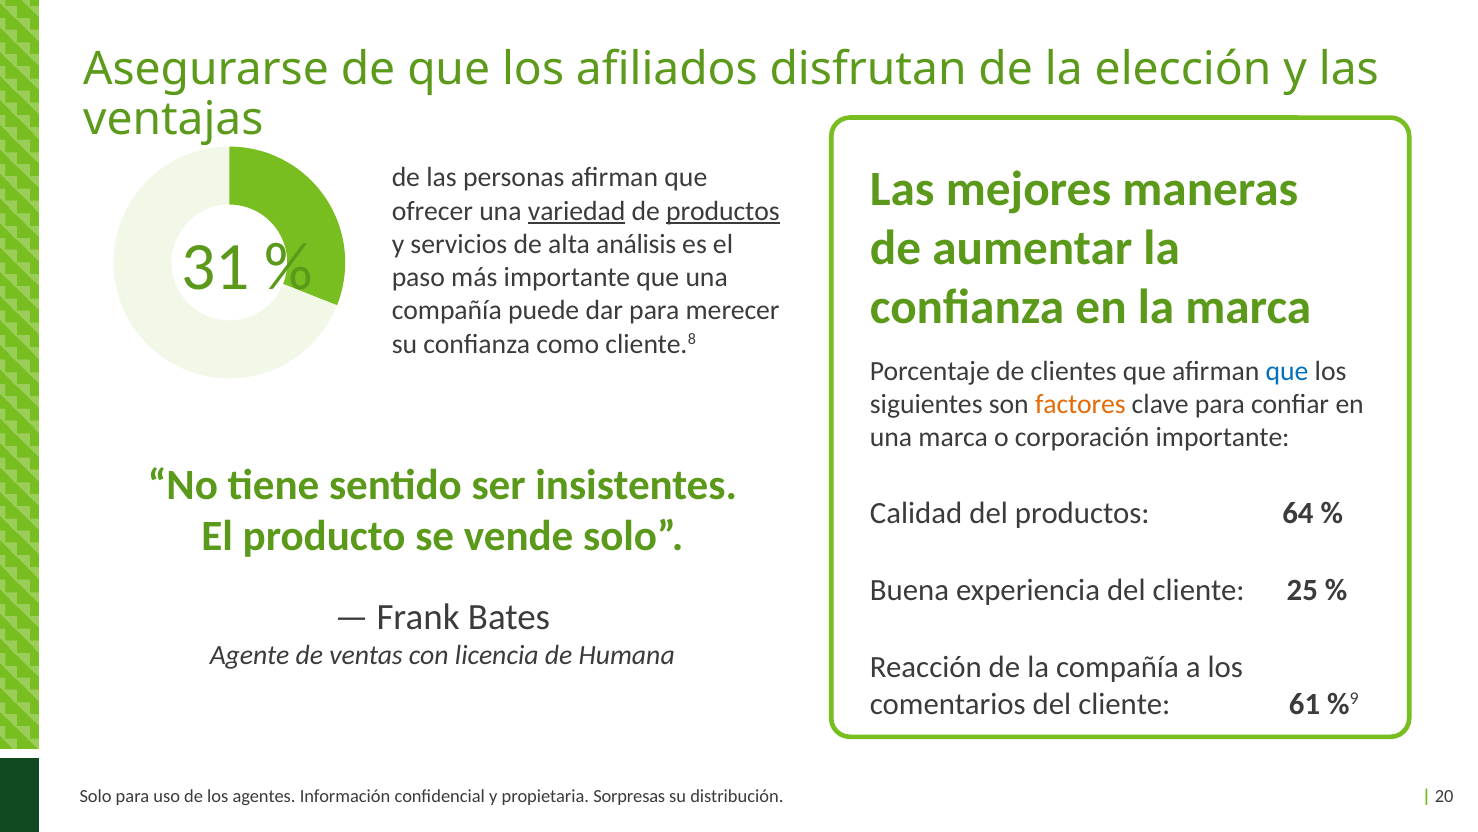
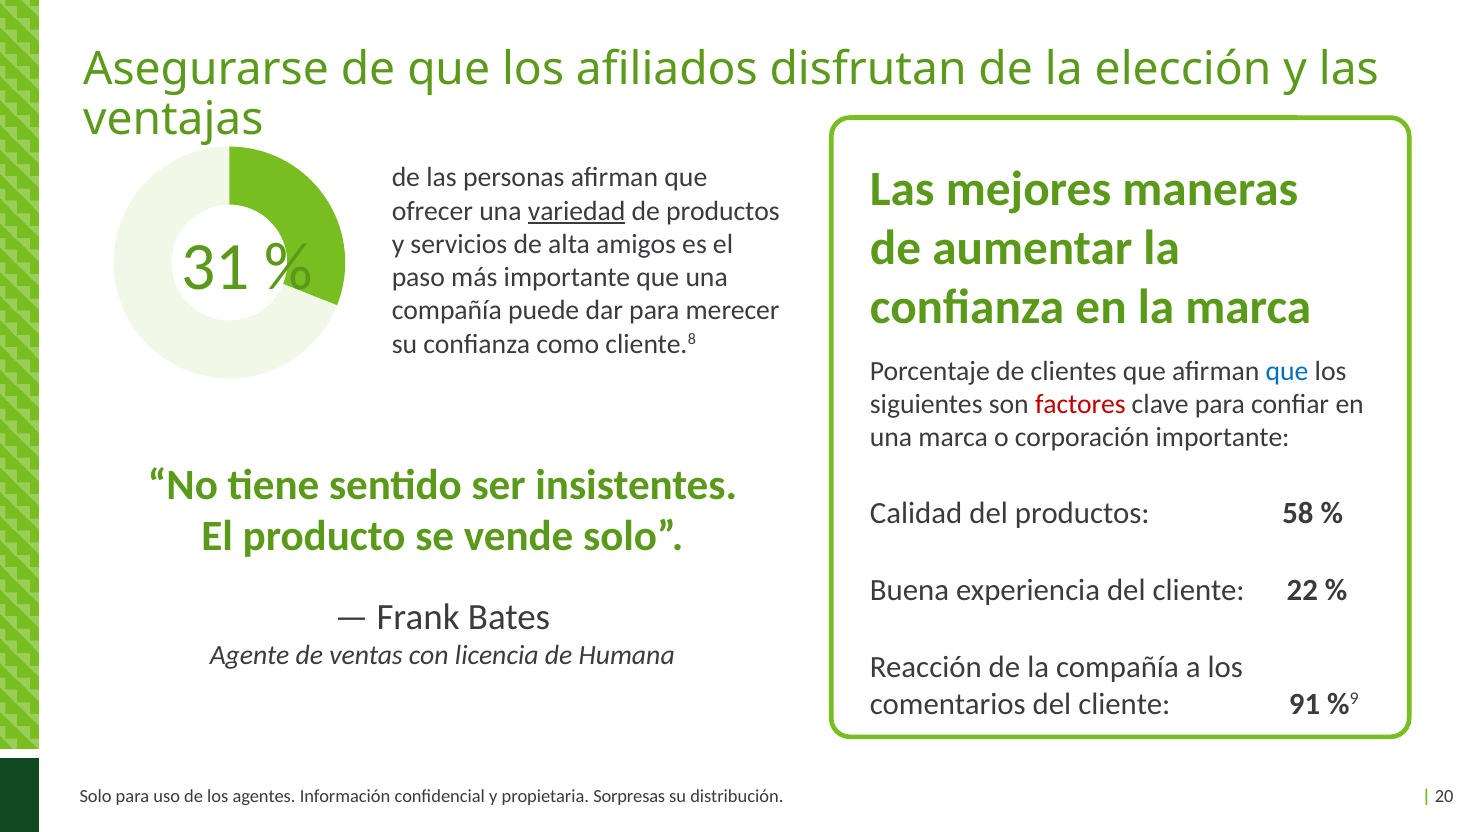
productos underline: present -> none (723, 211)
análisis: análisis -> amigos (636, 244)
factores colour: orange -> red (1080, 404)
64: 64 -> 58 (1298, 512)
25: 25 -> 22 (1302, 589)
61: 61 -> 91 (1305, 703)
